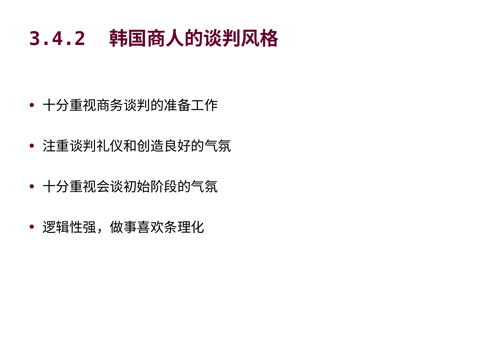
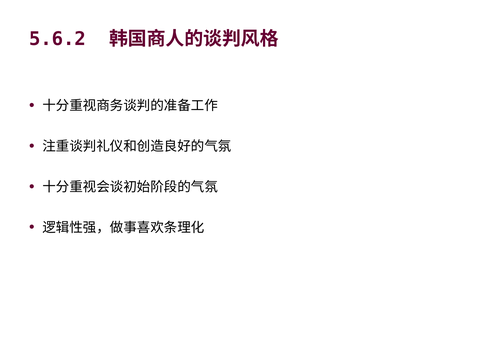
3.4.2: 3.4.2 -> 5.6.2 (57, 39)
